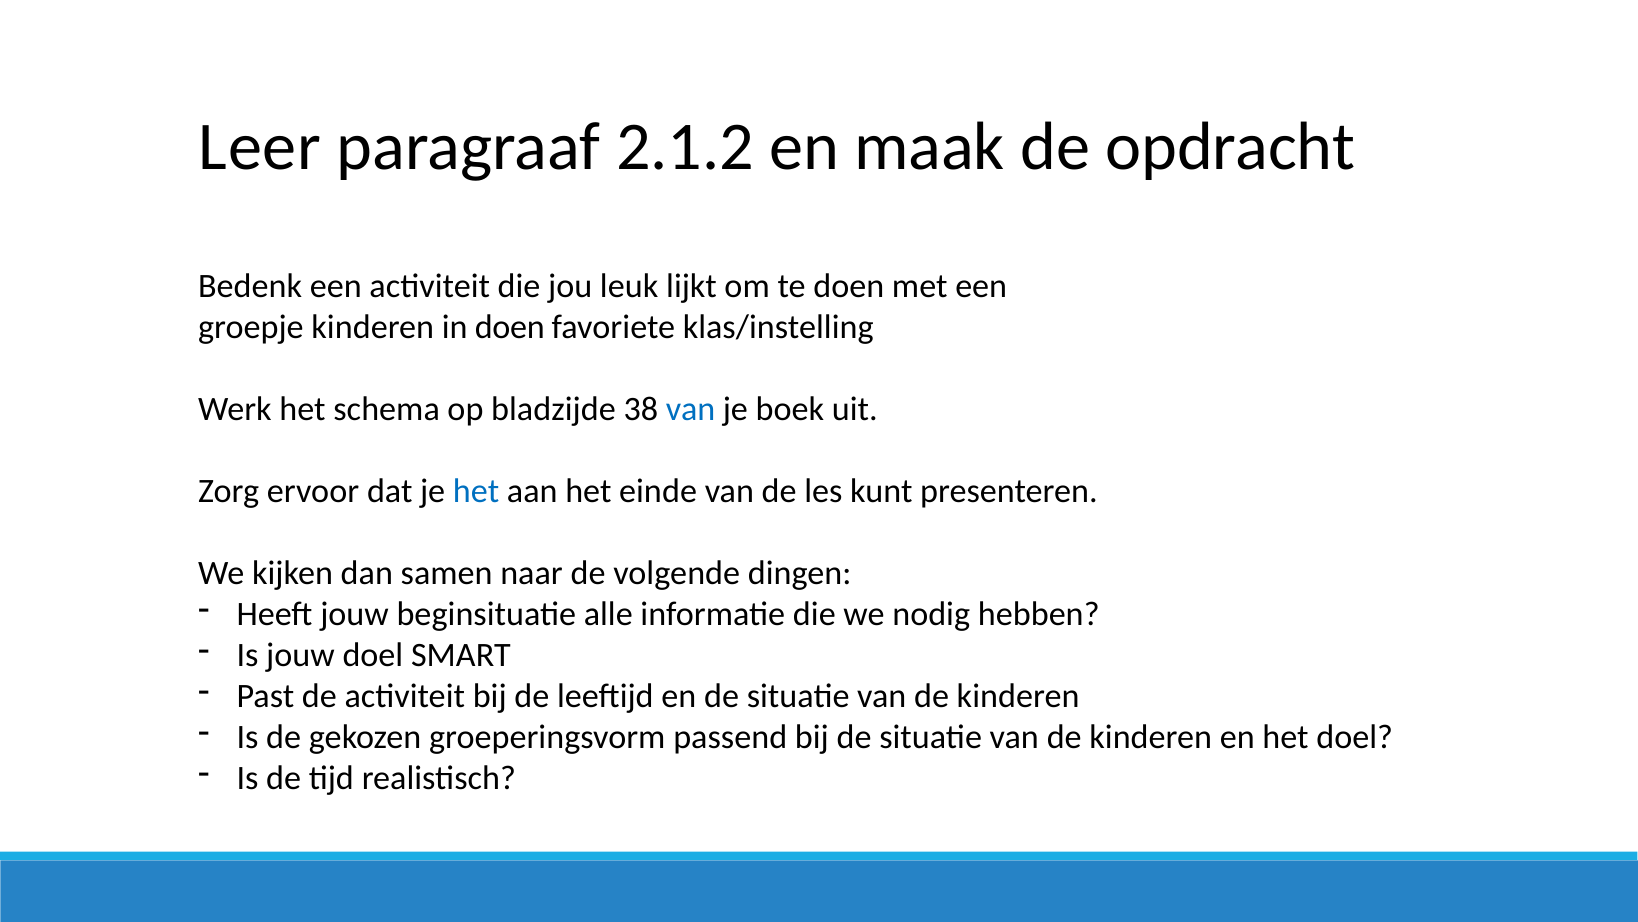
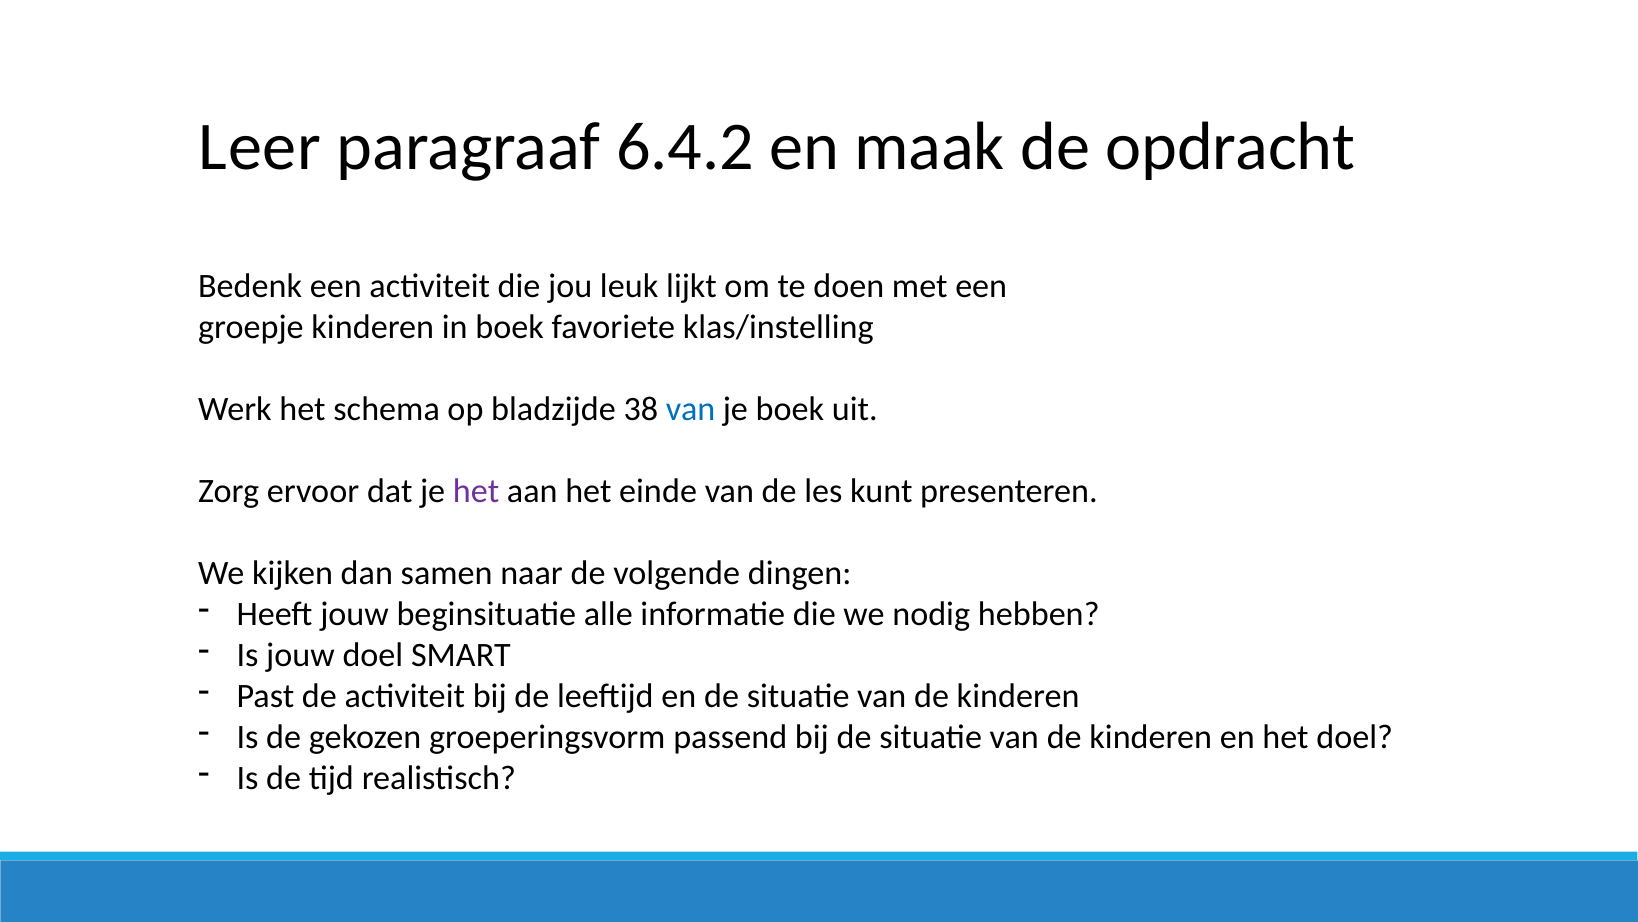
2.1.2: 2.1.2 -> 6.4.2 (685, 147)
in doen: doen -> boek (510, 327)
het colour: blue -> purple (476, 491)
